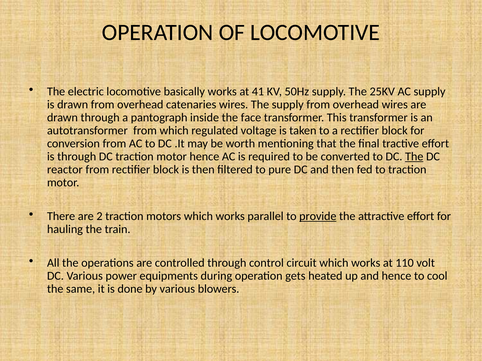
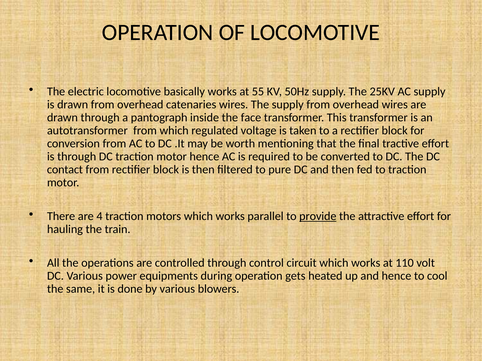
41: 41 -> 55 (258, 92)
The underline: present -> none (414, 157)
reactor: reactor -> contact (65, 170)
2: 2 -> 4 (99, 216)
